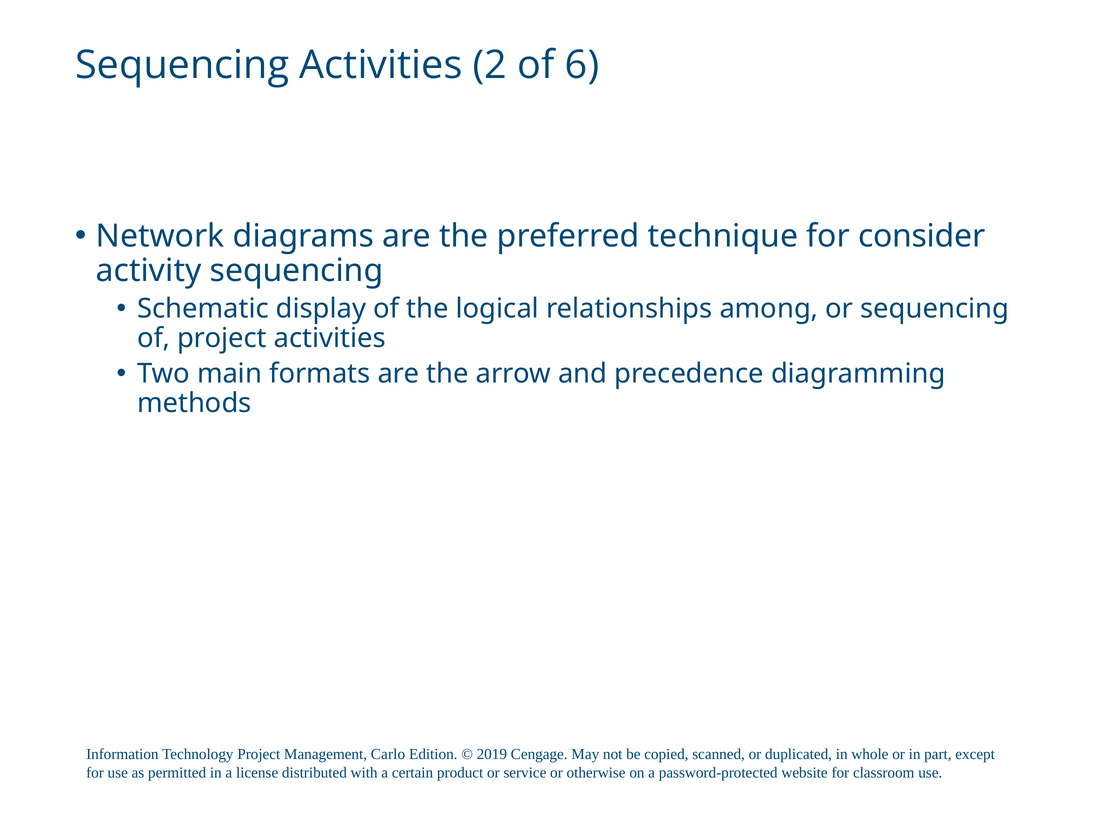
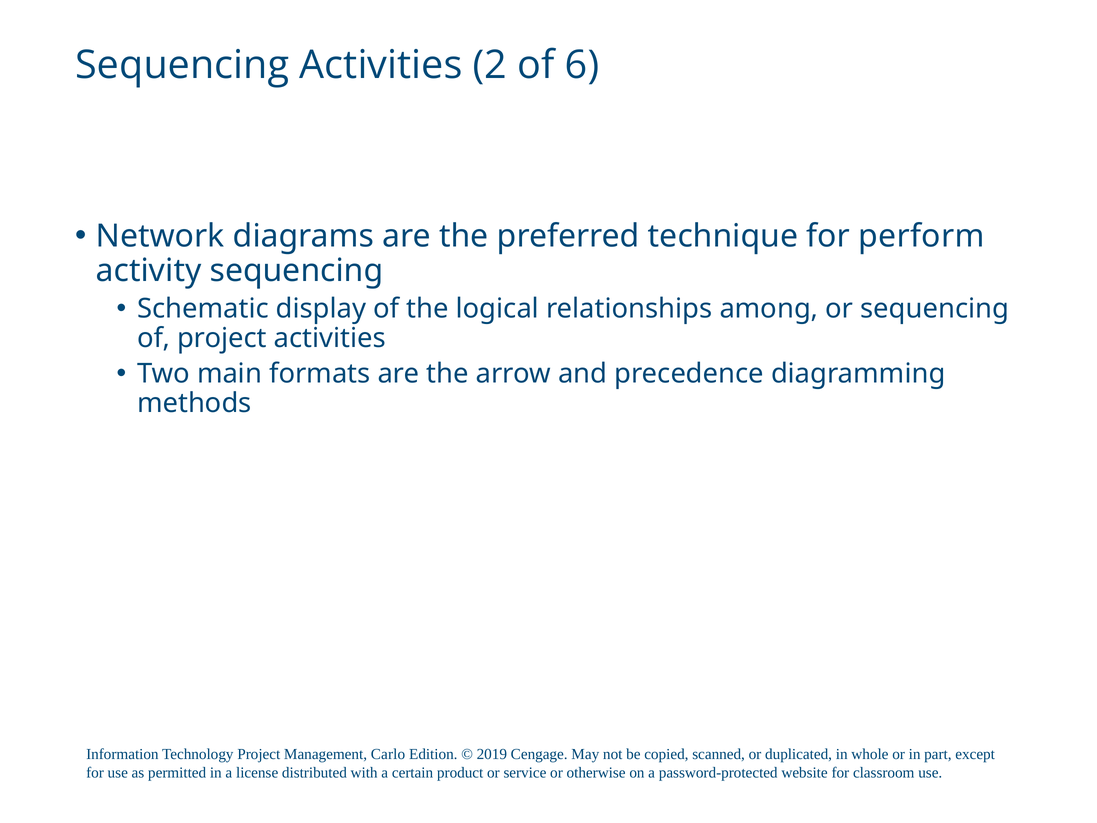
consider: consider -> perform (921, 236)
